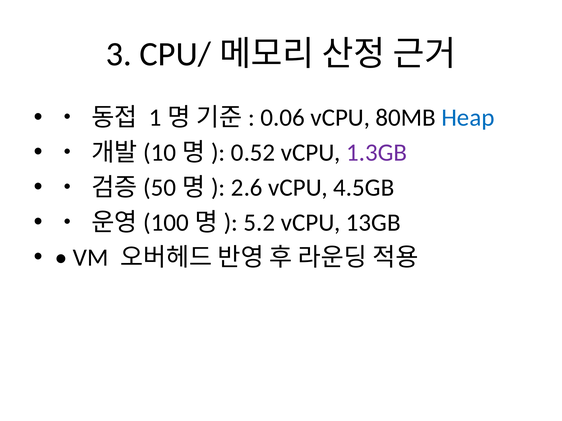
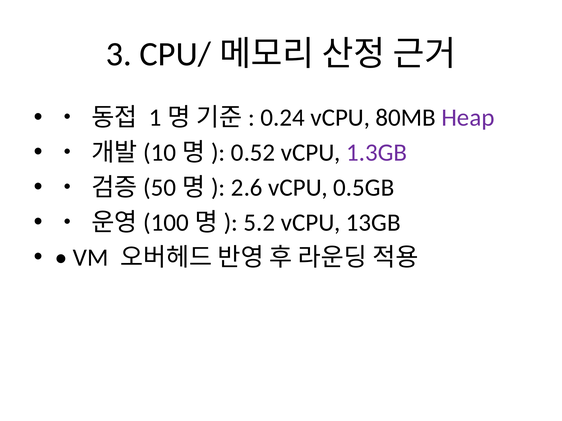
0.06: 0.06 -> 0.24 (283, 118)
Heap colour: blue -> purple (468, 118)
4.5GB: 4.5GB -> 0.5GB (364, 188)
